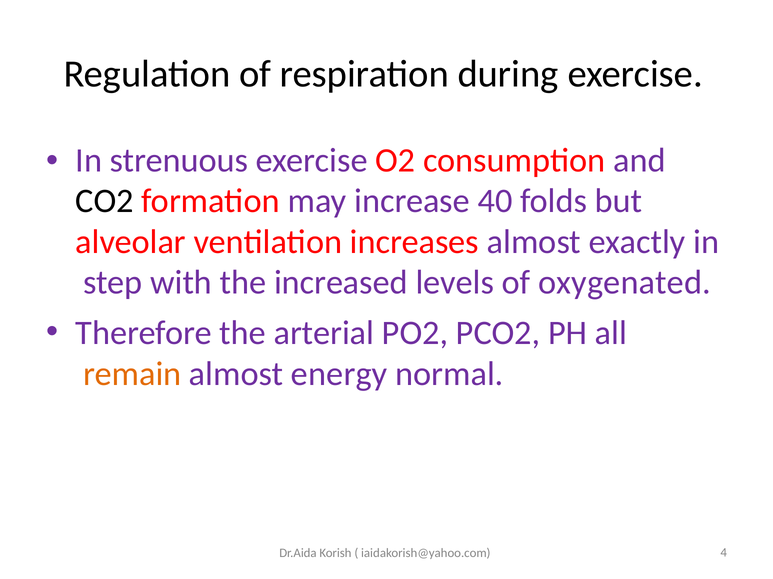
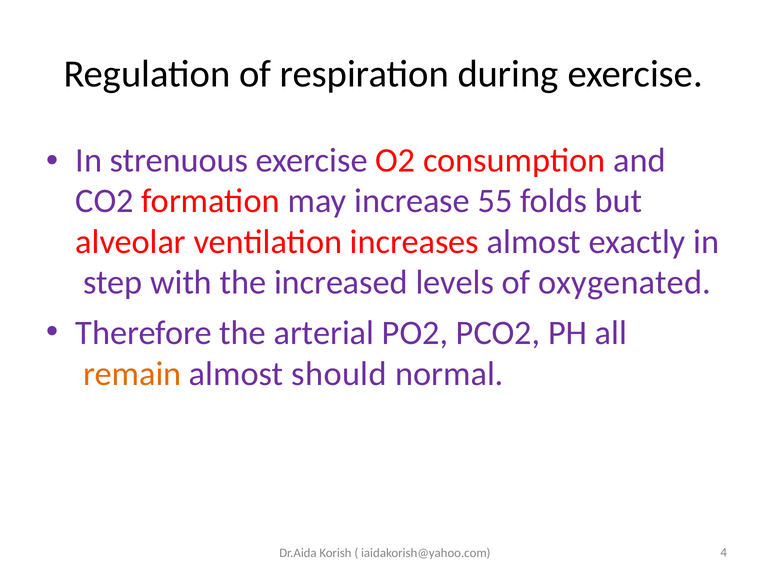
CO2 colour: black -> purple (104, 201)
40: 40 -> 55 (495, 201)
energy: energy -> should (339, 374)
